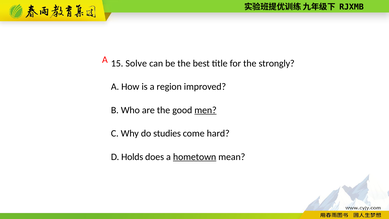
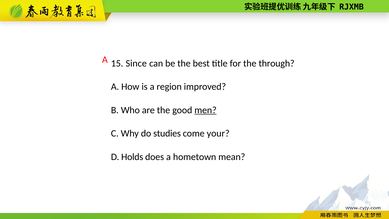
Solve: Solve -> Since (136, 63)
strongly: strongly -> through (277, 63)
hard: hard -> your (218, 133)
hometown underline: present -> none (195, 157)
